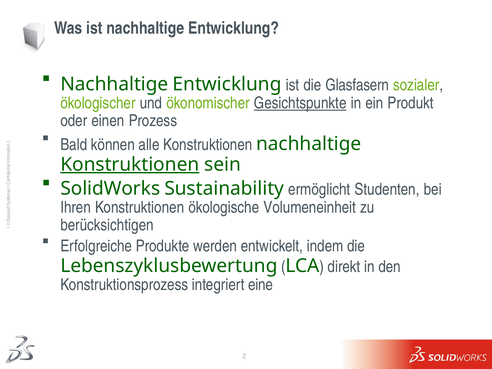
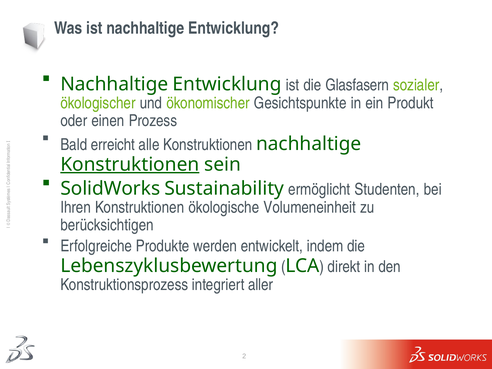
Gesichtspunkte underline: present -> none (300, 103)
können: können -> erreicht (113, 145)
eine: eine -> aller (261, 285)
